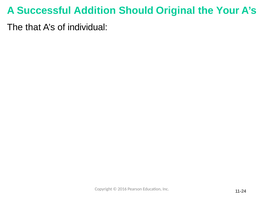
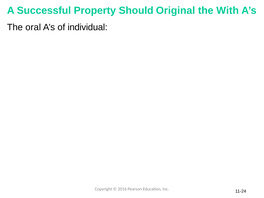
Addition: Addition -> Property (95, 11)
Your: Your -> With (228, 11)
that: that -> oral (33, 27)
